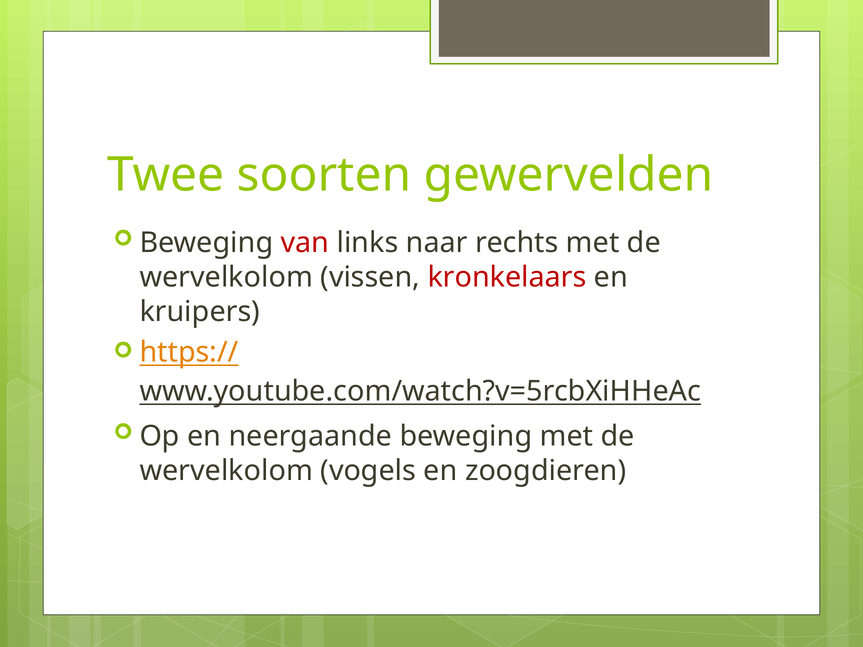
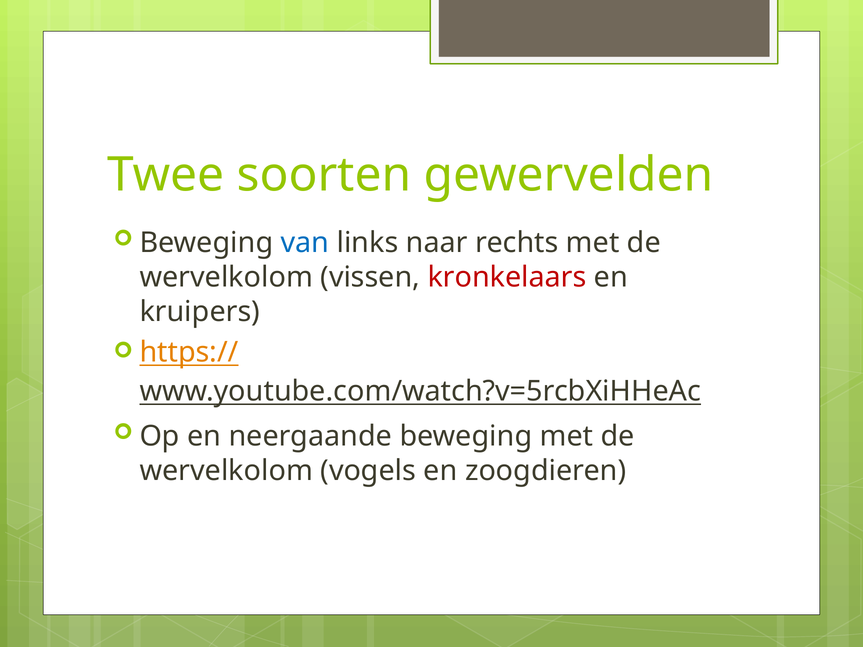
van colour: red -> blue (305, 243)
